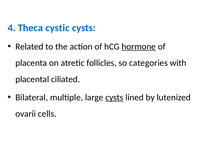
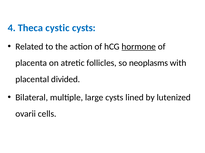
categories: categories -> neoplasms (149, 63)
ciliated: ciliated -> divided (66, 80)
cysts underline: present -> none (114, 98)
